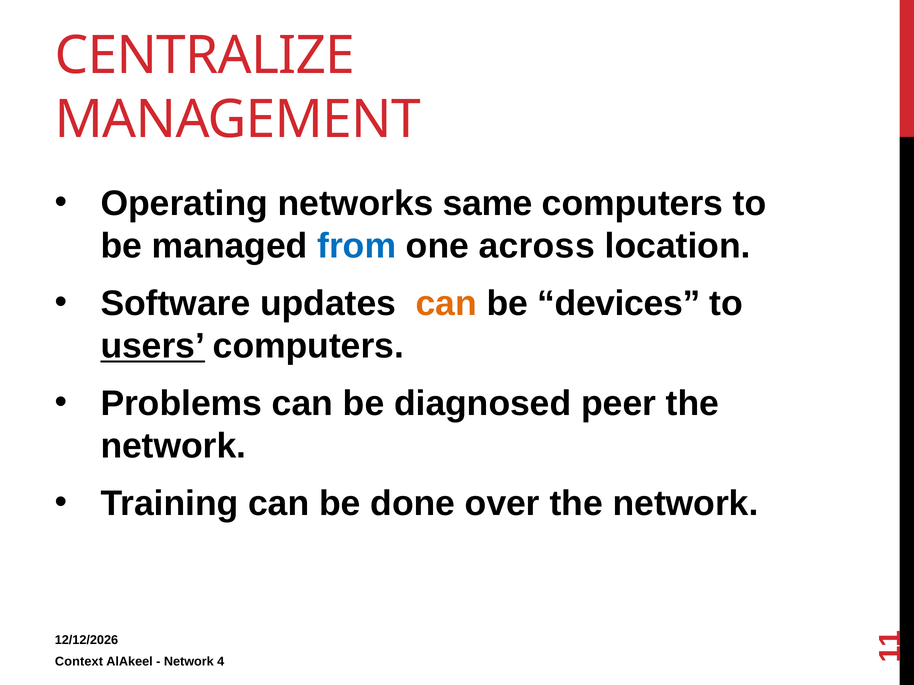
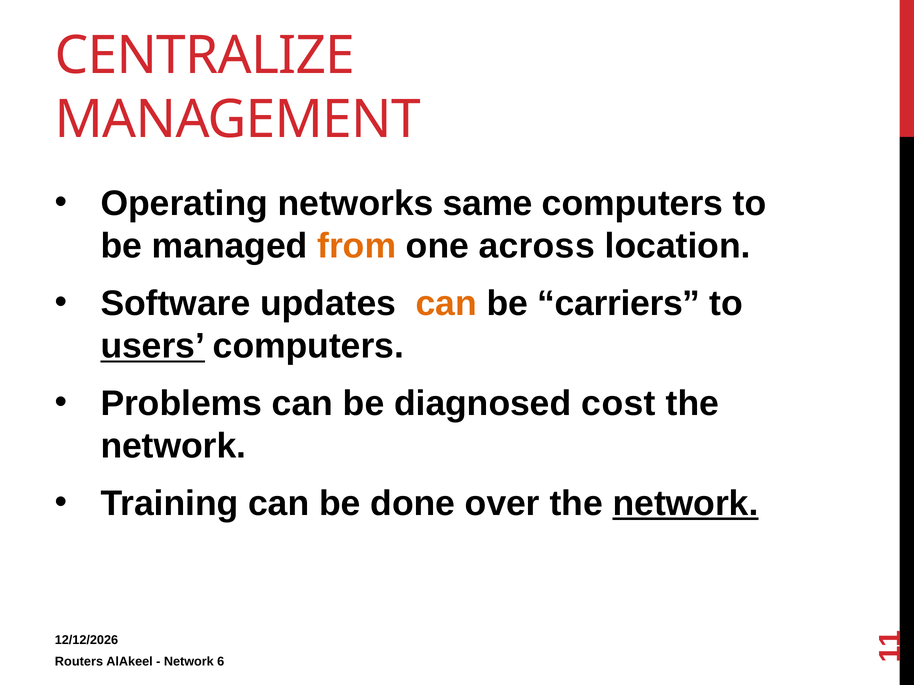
from colour: blue -> orange (357, 246)
devices: devices -> carriers (619, 304)
peer: peer -> cost (619, 404)
network underline: none -> present (686, 504)
Context: Context -> Routers (79, 662)
4: 4 -> 6 (221, 662)
